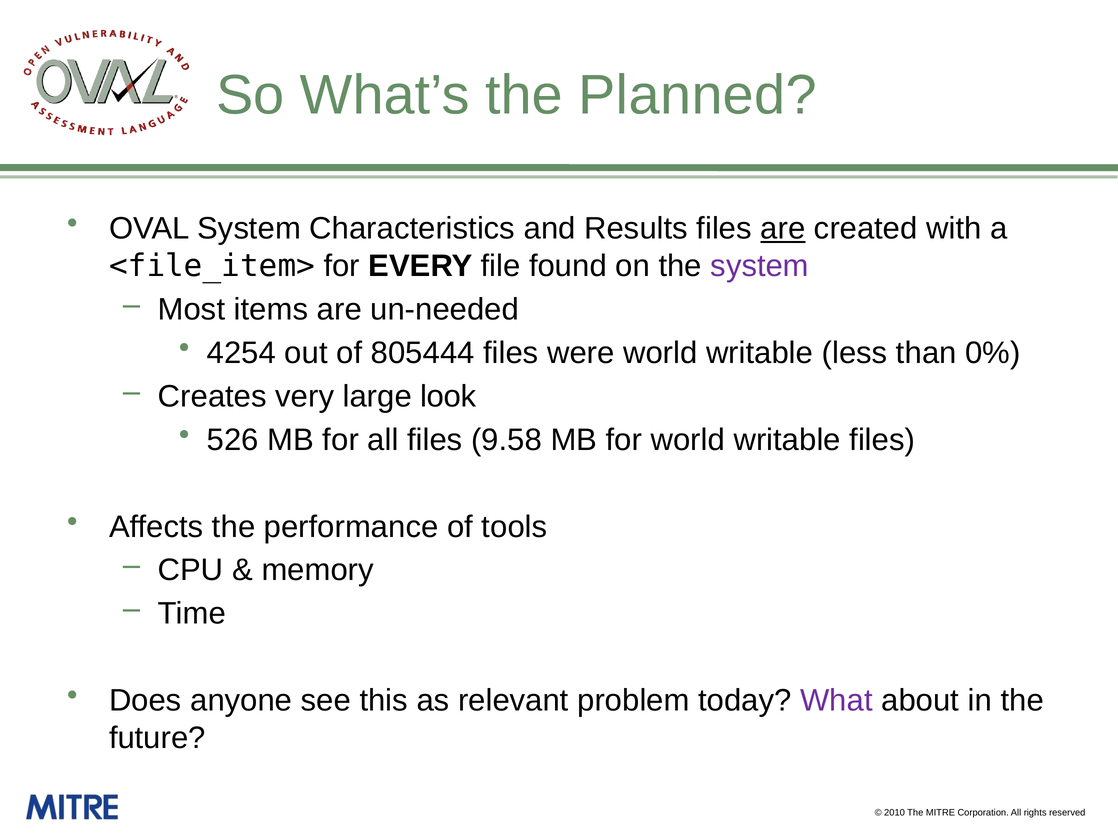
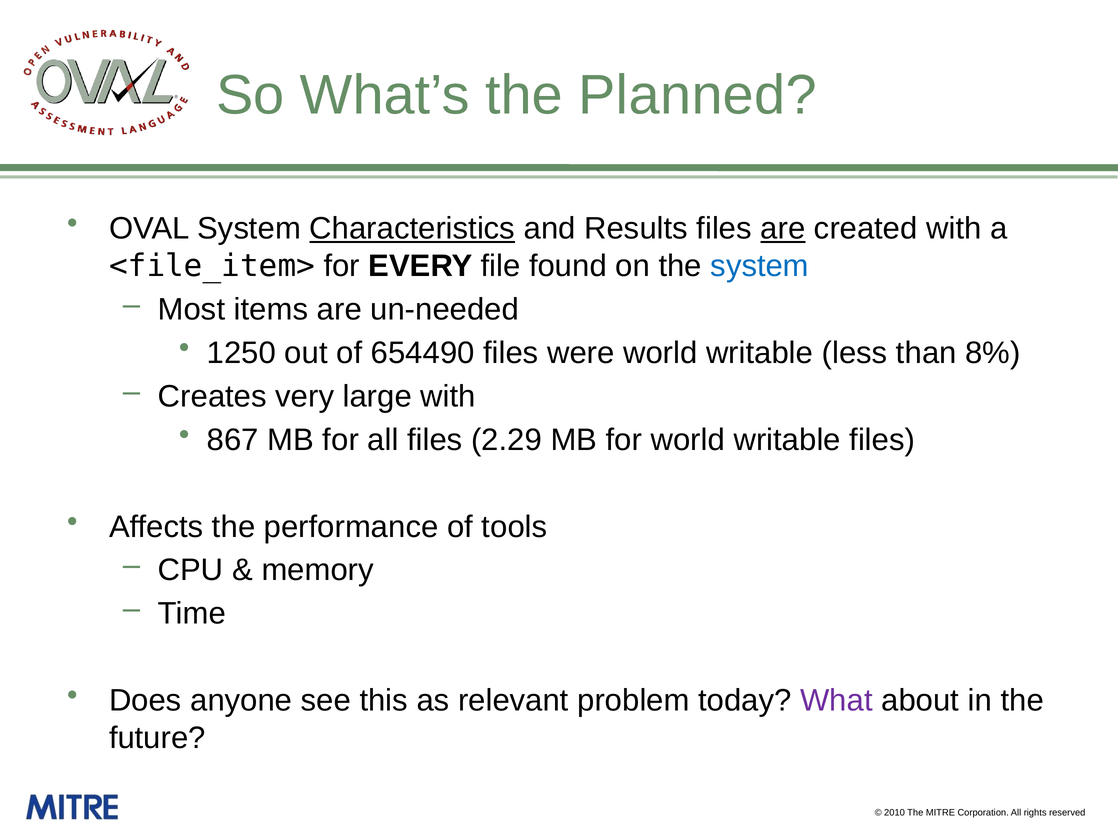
Characteristics underline: none -> present (412, 229)
system colour: purple -> blue (760, 266)
4254: 4254 -> 1250 (241, 353)
805444: 805444 -> 654490 (423, 353)
0%: 0% -> 8% (993, 353)
large look: look -> with (448, 397)
526: 526 -> 867 (233, 440)
9.58: 9.58 -> 2.29 (506, 440)
